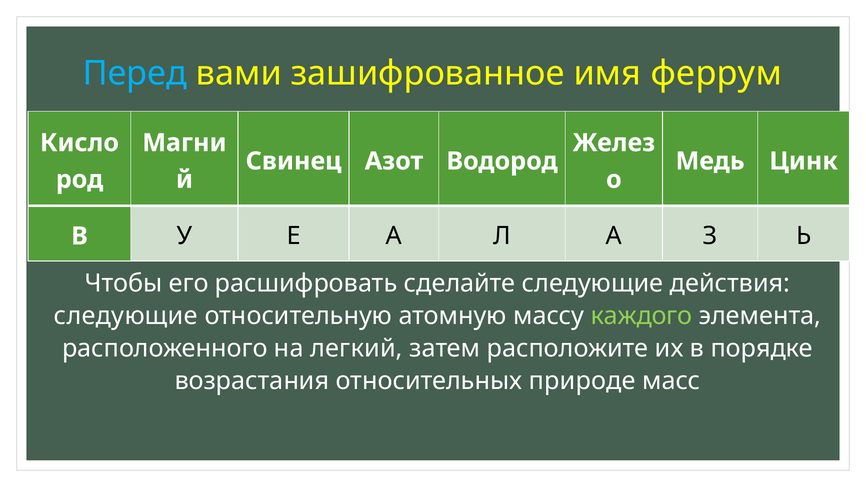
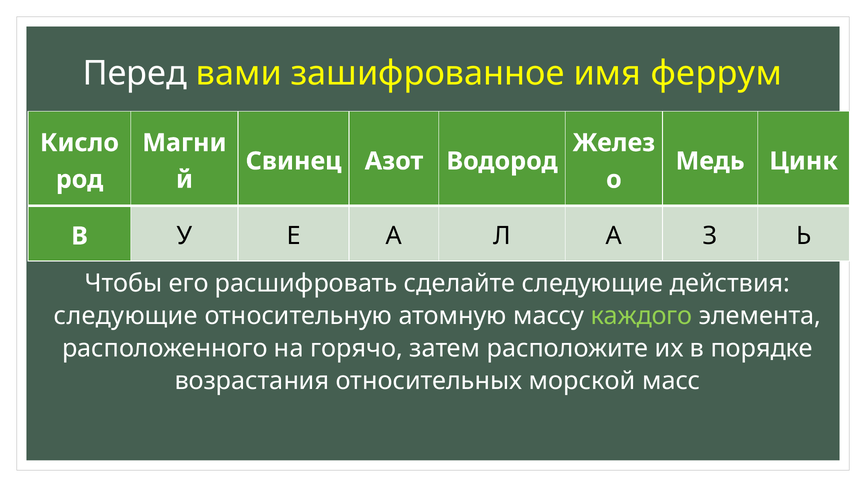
Перед colour: light blue -> white (135, 74)
легкий: легкий -> горячо (357, 348)
природе: природе -> морской (582, 381)
